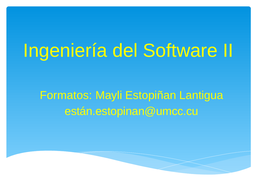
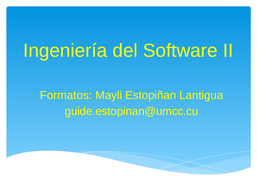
están.estopinan@umcc.cu: están.estopinan@umcc.cu -> guide.estopinan@umcc.cu (131, 111)
